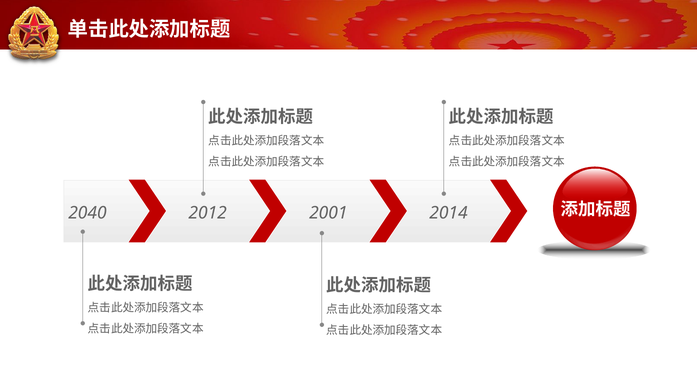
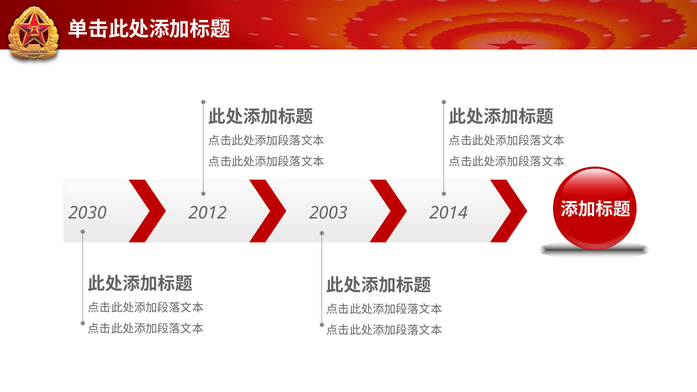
2040: 2040 -> 2030 (87, 213)
2001: 2001 -> 2003 (328, 213)
